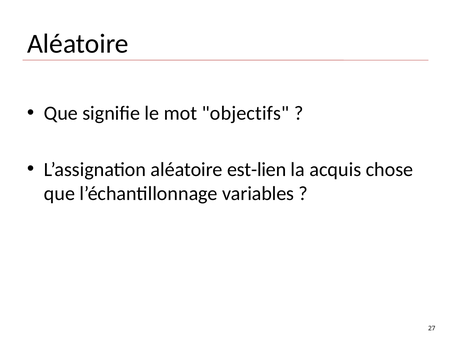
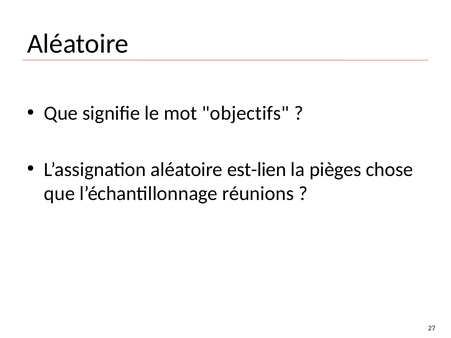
acquis: acquis -> pièges (335, 170)
variables: variables -> réunions (258, 194)
